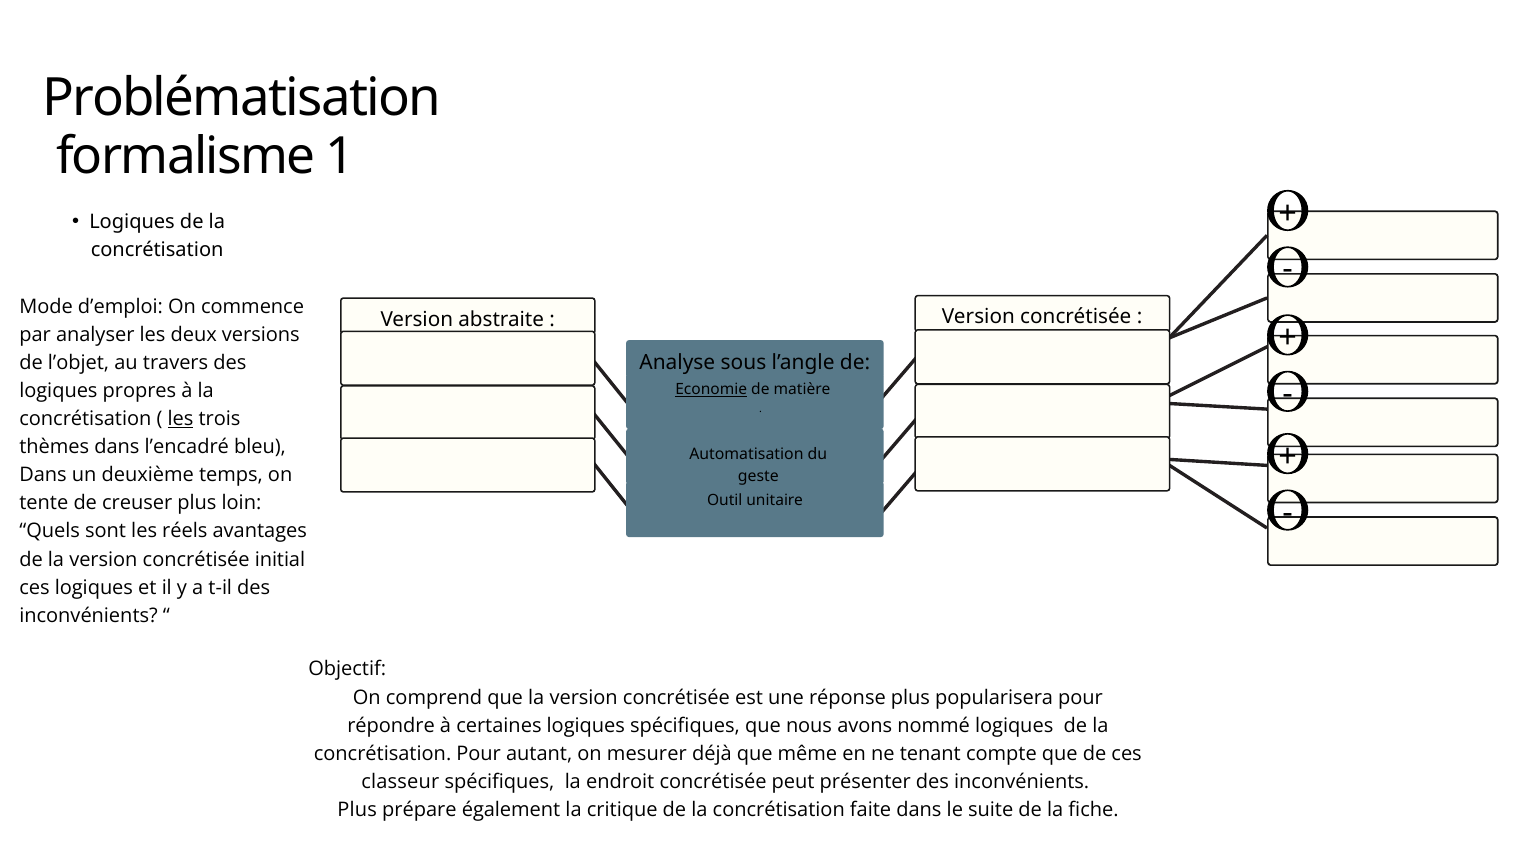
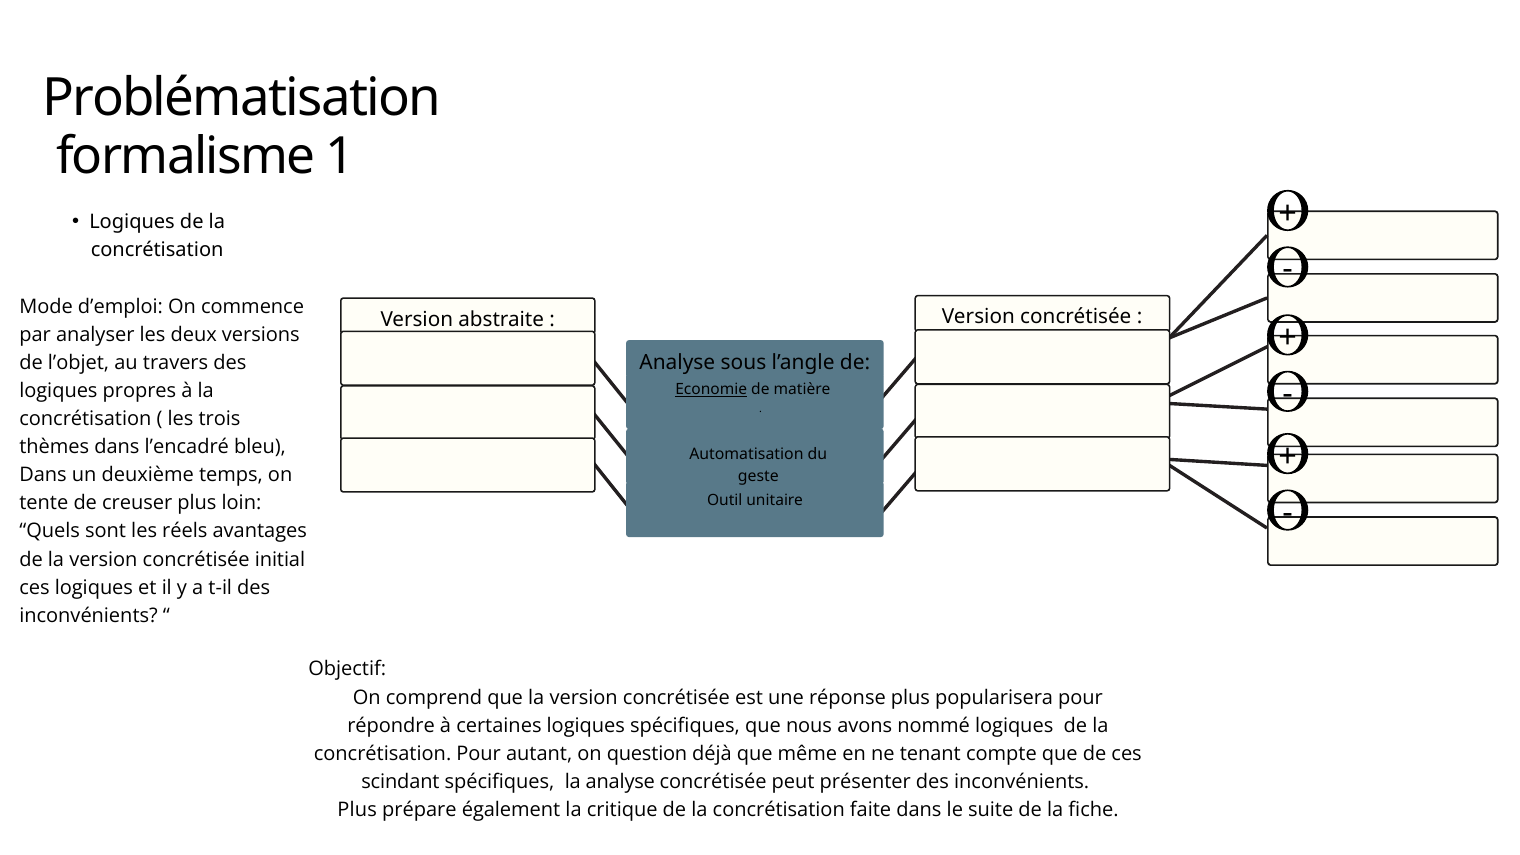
les underline: present -> none (181, 419)
mesurer: mesurer -> question (647, 754)
classeur: classeur -> scindant (400, 782)
la endroit: endroit -> analyse (620, 782)
